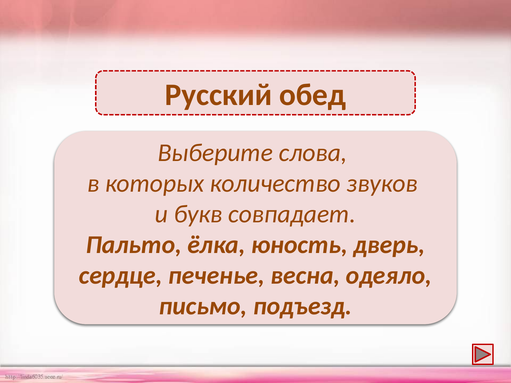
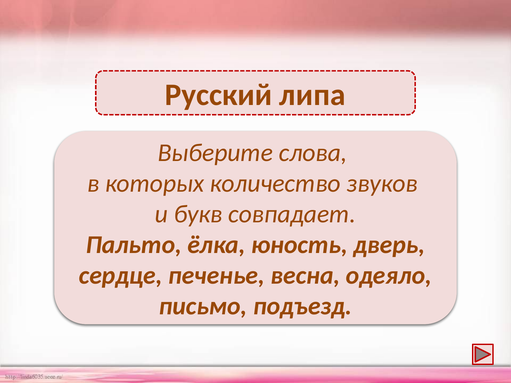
обед: обед -> липа (312, 95)
